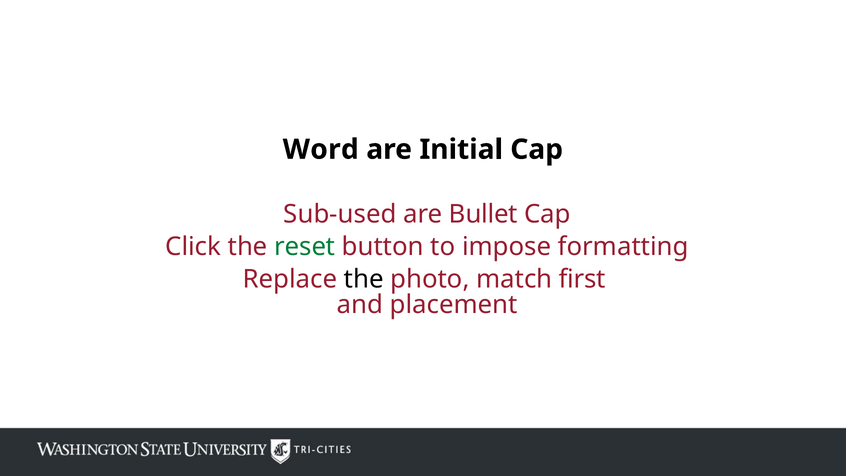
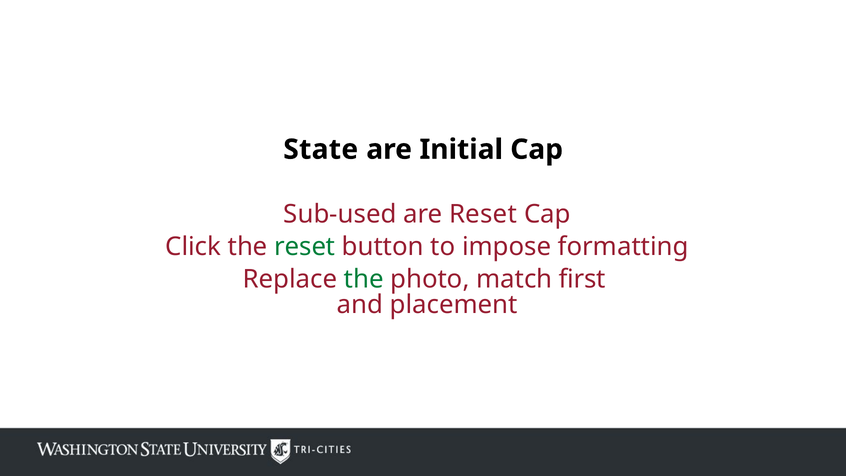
Word: Word -> State (321, 149)
are Bullet: Bullet -> Reset (483, 214)
the colour: black -> green (364, 279)
